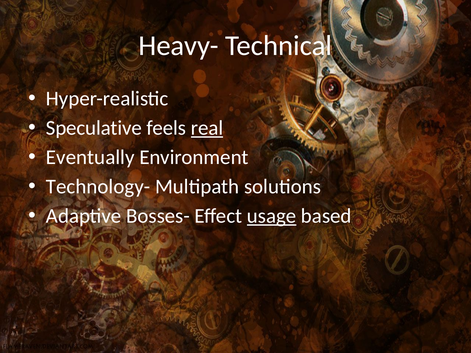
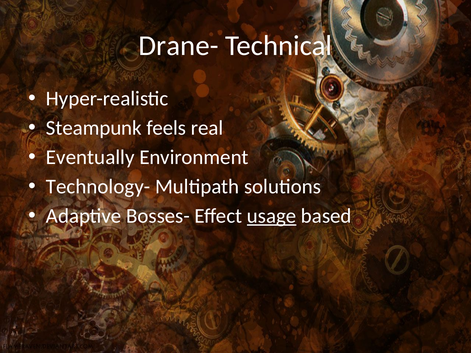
Heavy-: Heavy- -> Drane- (179, 46)
Speculative: Speculative -> Steampunk (94, 128)
real underline: present -> none (207, 128)
